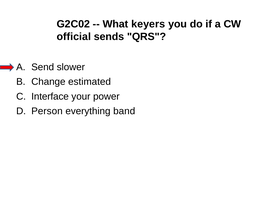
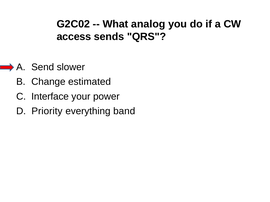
keyers: keyers -> analog (148, 24)
official: official -> access (74, 37)
Person: Person -> Priority (47, 111)
